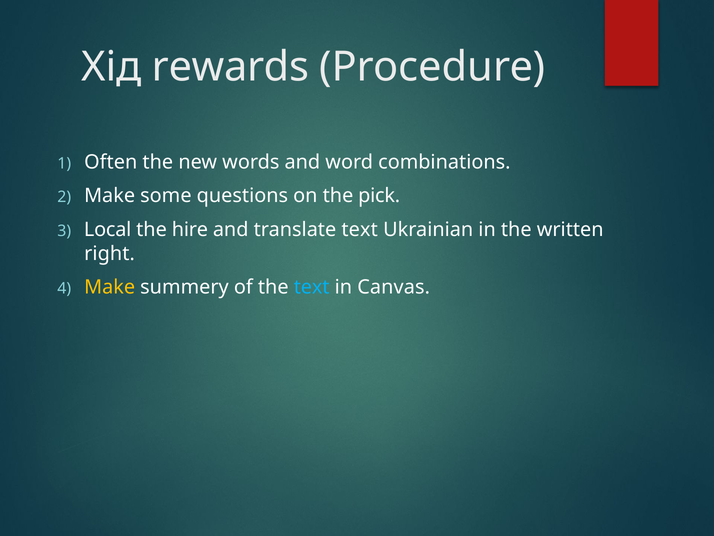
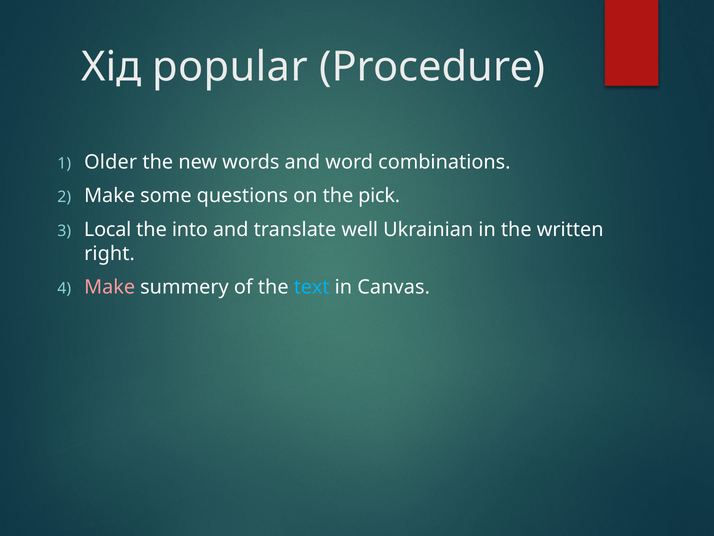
rewards: rewards -> popular (230, 67)
Often: Often -> Older (111, 162)
hire: hire -> into (190, 229)
translate text: text -> well (360, 229)
Make colour: yellow -> pink (110, 287)
